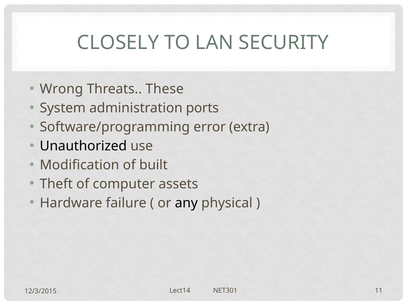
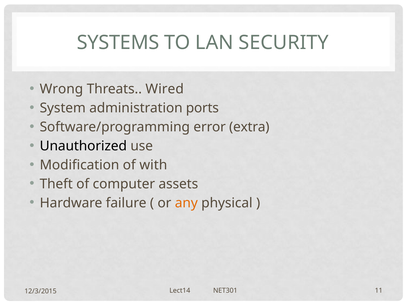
CLOSELY: CLOSELY -> SYSTEMS (118, 43)
These: These -> Wired (165, 89)
built: built -> with (153, 165)
any colour: black -> orange (186, 203)
